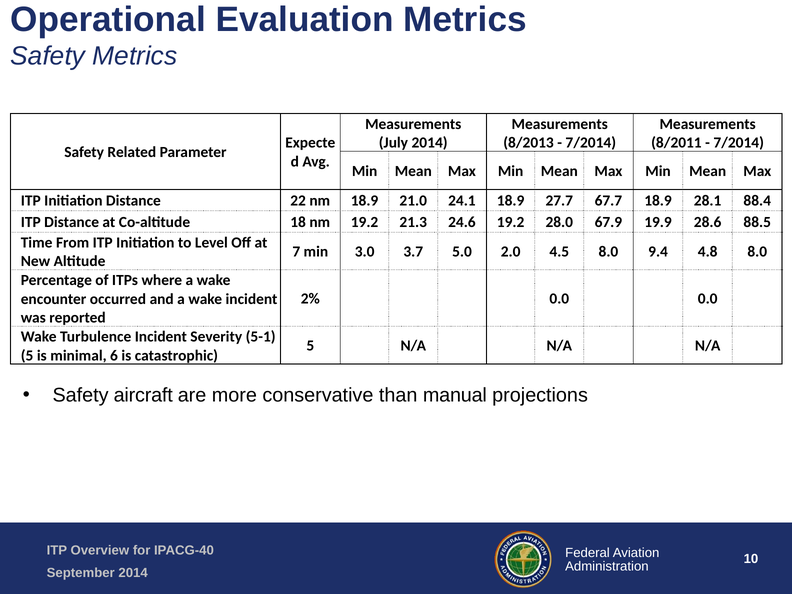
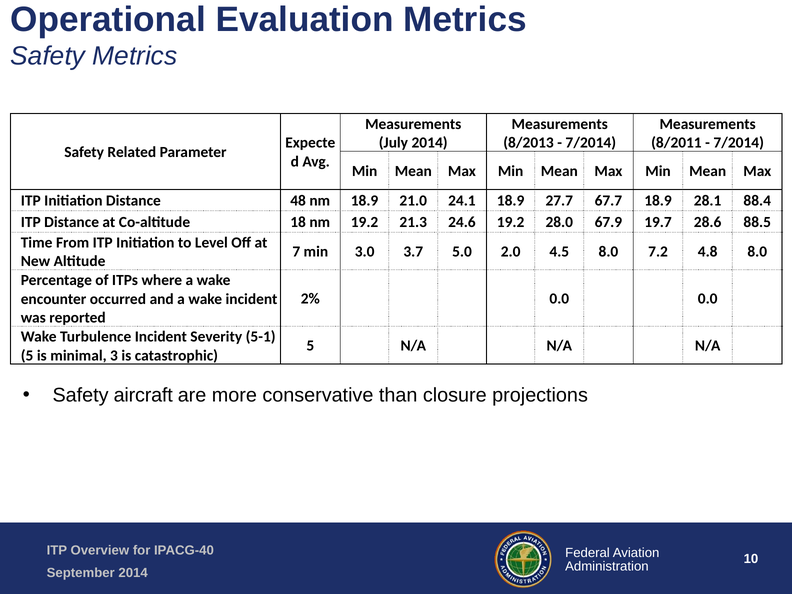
22: 22 -> 48 (298, 201)
19.9: 19.9 -> 19.7 (658, 222)
9.4: 9.4 -> 7.2 (658, 252)
6: 6 -> 3 (114, 355)
manual: manual -> closure (455, 395)
